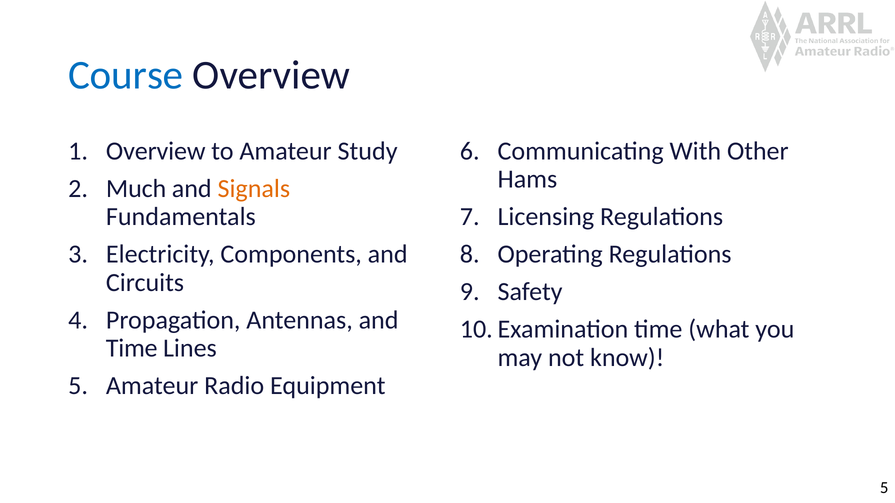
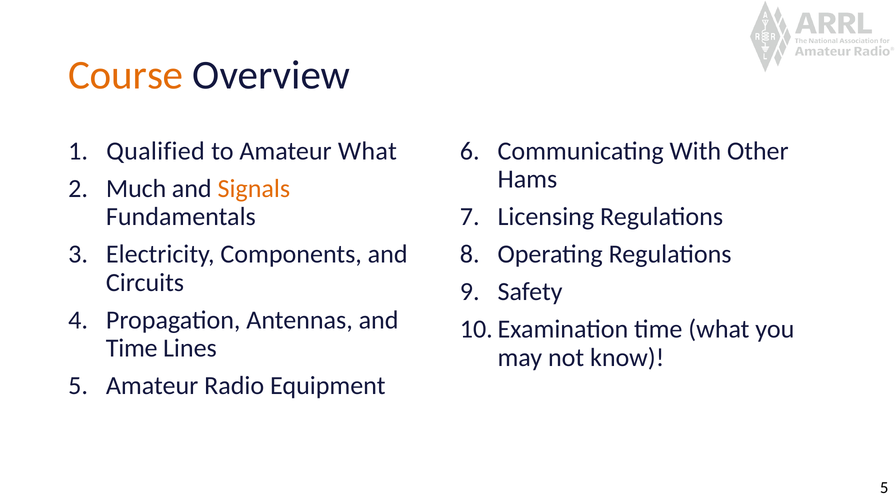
Course colour: blue -> orange (126, 75)
Overview: Overview -> Qualified (156, 151)
Amateur Study: Study -> What (367, 151)
